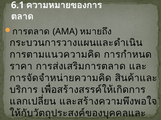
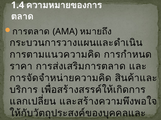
6.1: 6.1 -> 1.4 (18, 5)
